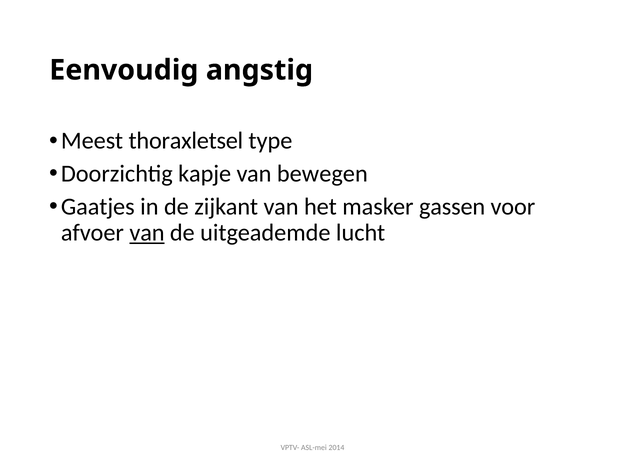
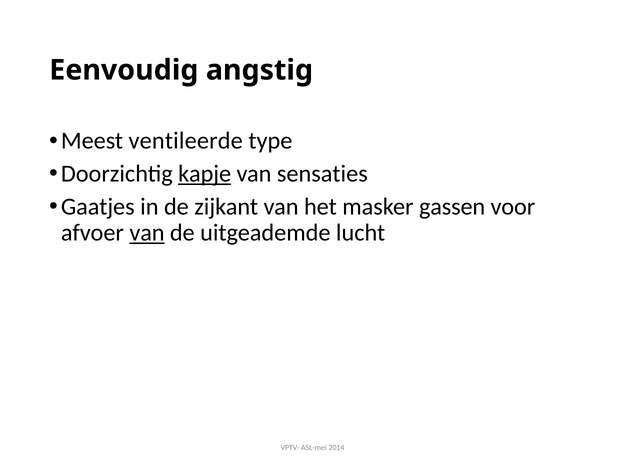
thoraxletsel: thoraxletsel -> ventileerde (186, 141)
kapje underline: none -> present (205, 174)
bewegen: bewegen -> sensaties (322, 174)
